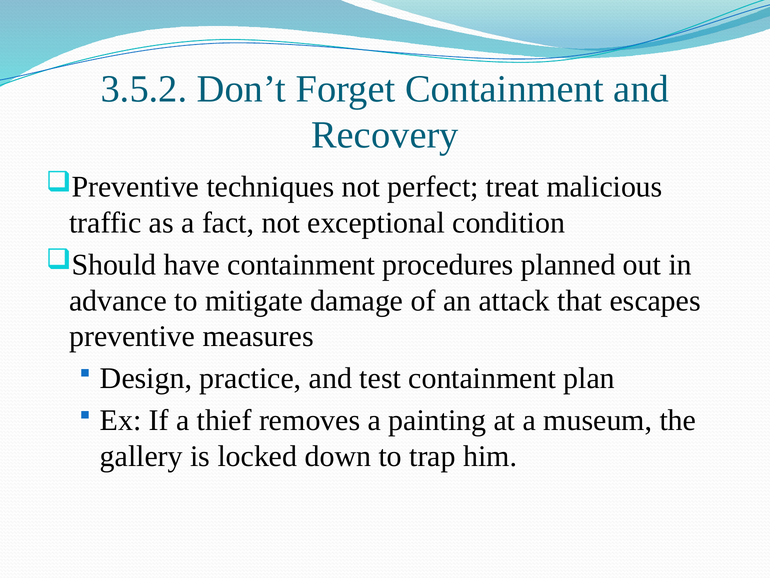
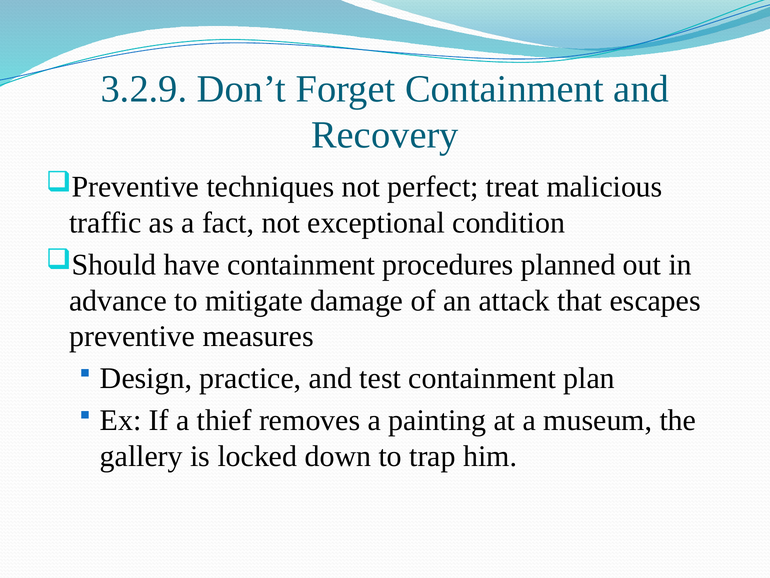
3.5.2: 3.5.2 -> 3.2.9 (144, 89)
